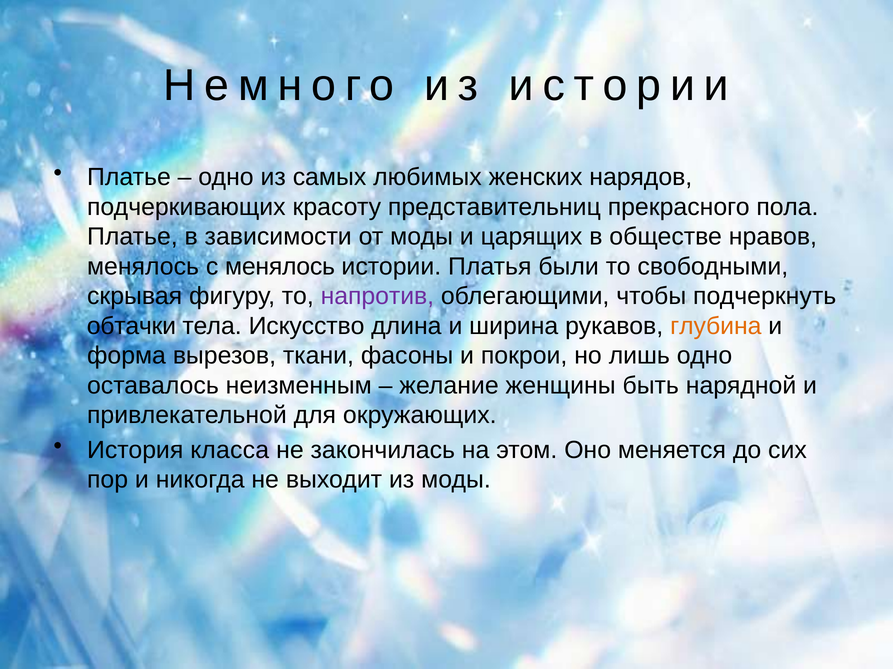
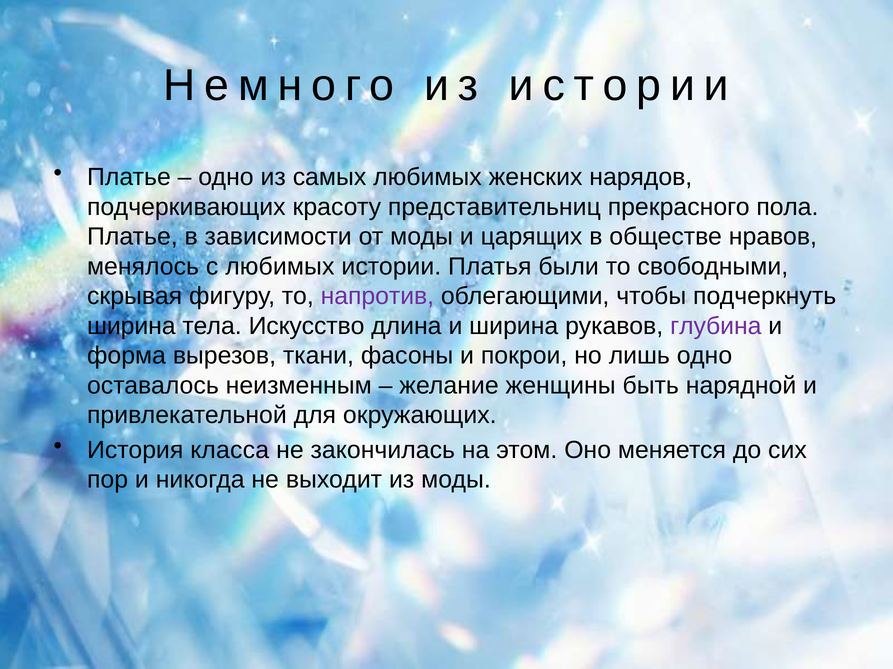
с менялось: менялось -> любимых (280, 267)
обтачки: обтачки -> ширина (131, 326)
глубина colour: orange -> purple (716, 326)
